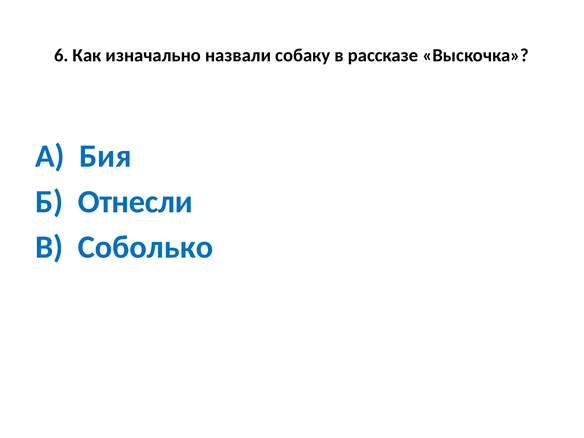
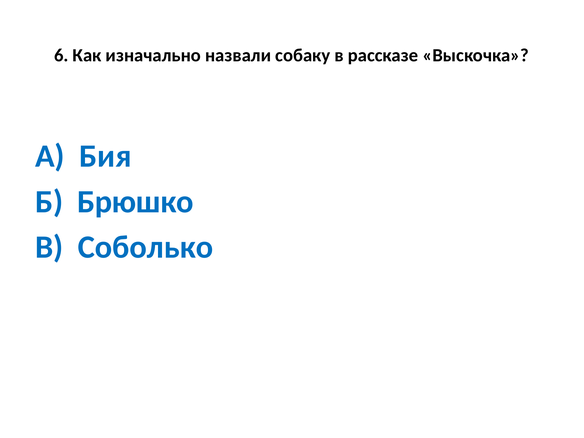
Отнесли: Отнесли -> Брюшко (135, 202)
